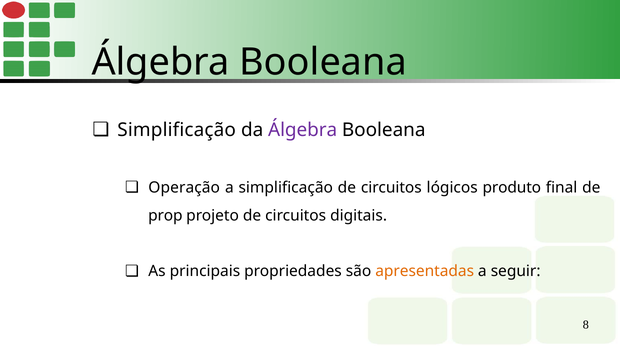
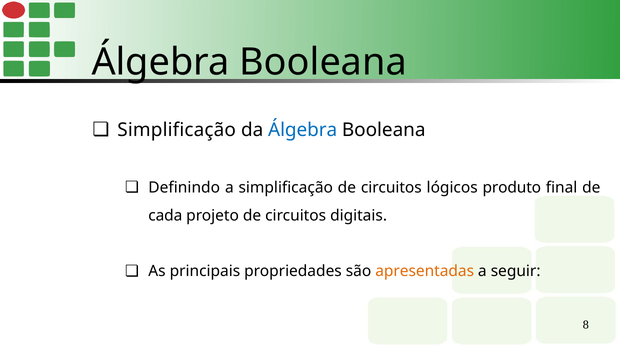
Álgebra colour: purple -> blue (303, 130)
Operação: Operação -> Definindo (184, 187)
prop: prop -> cada (165, 215)
